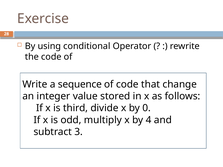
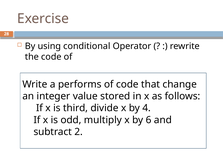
sequence: sequence -> performs (80, 84)
0: 0 -> 4 (147, 108)
4: 4 -> 6 (149, 120)
3: 3 -> 2 (79, 132)
